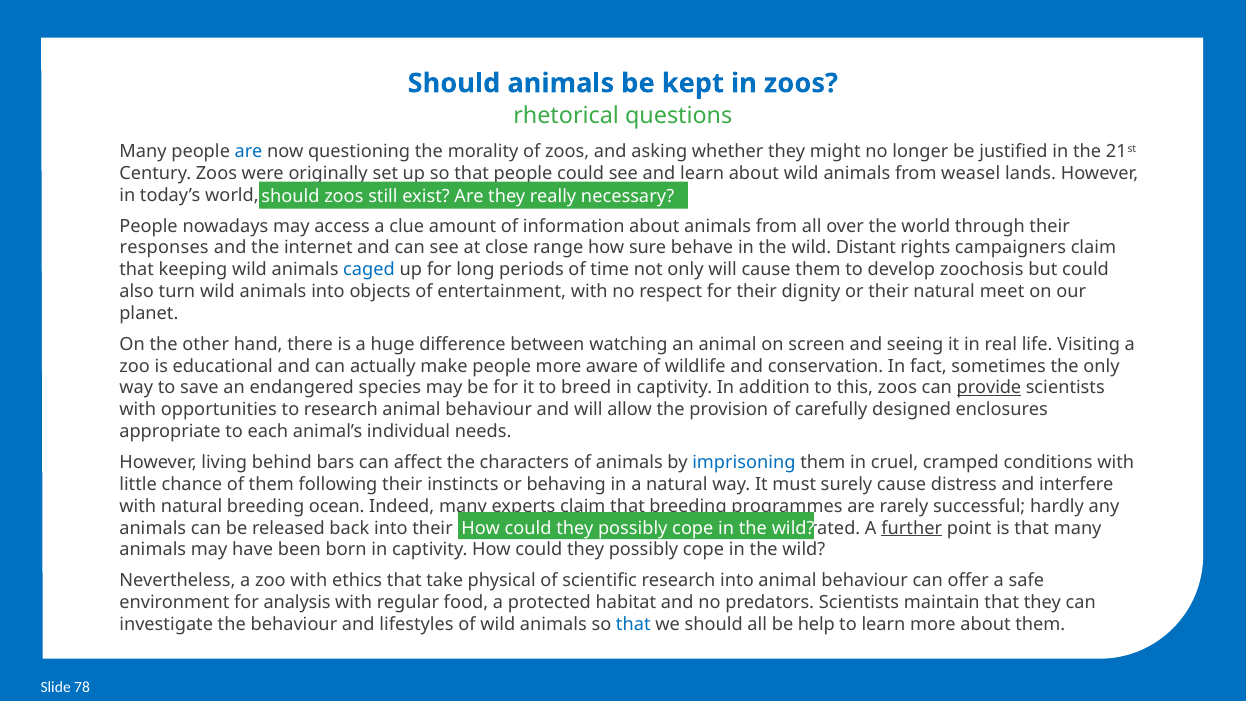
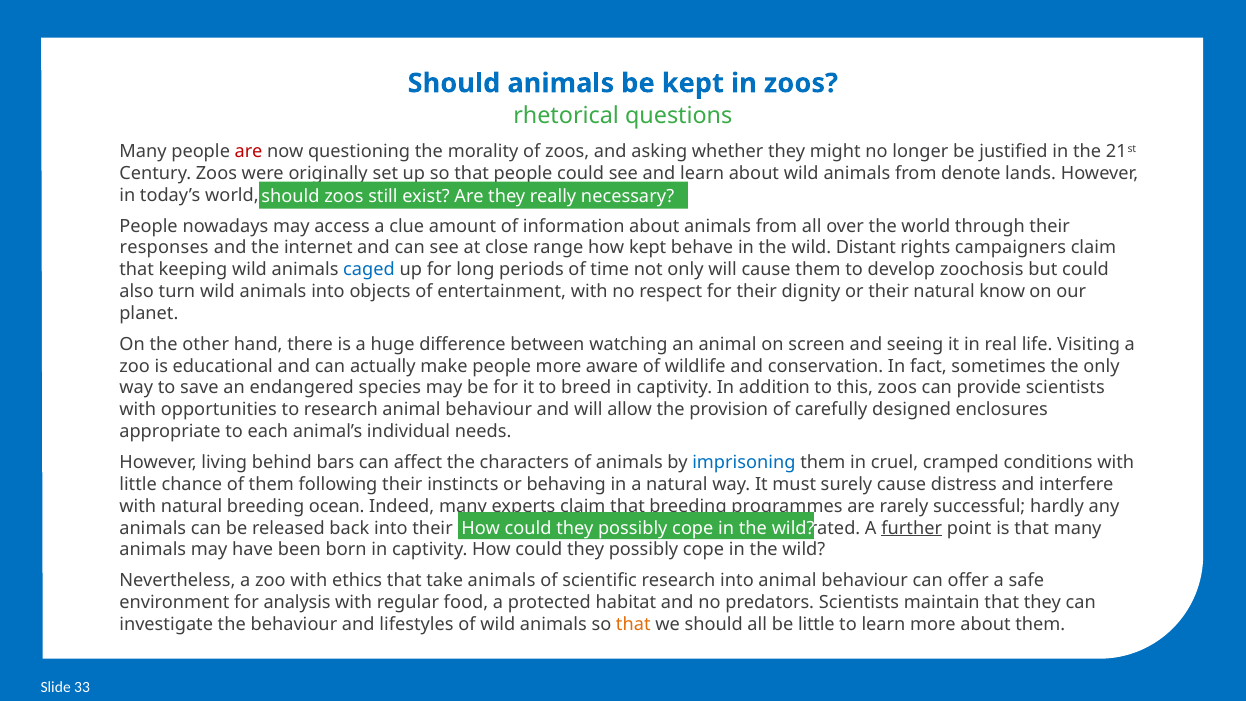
are colour: blue -> red (249, 152)
weasel: weasel -> denote (971, 173)
how sure: sure -> kept (648, 248)
meet: meet -> know (1002, 292)
provide underline: present -> none (989, 388)
take physical: physical -> animals (502, 581)
that colour: blue -> orange (633, 624)
be help: help -> little (816, 624)
78: 78 -> 33 (82, 687)
